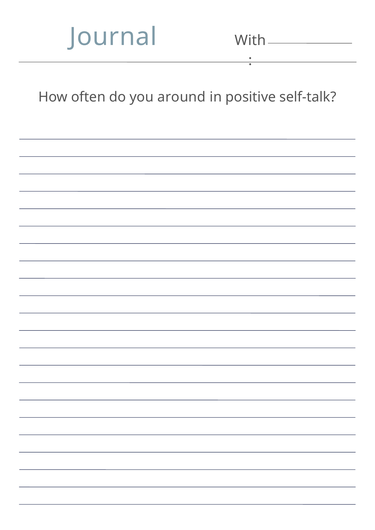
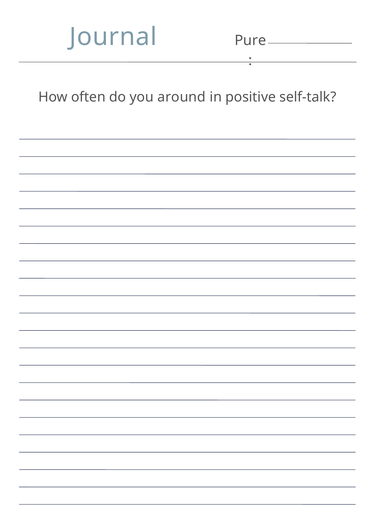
With: With -> Pure (250, 40)
